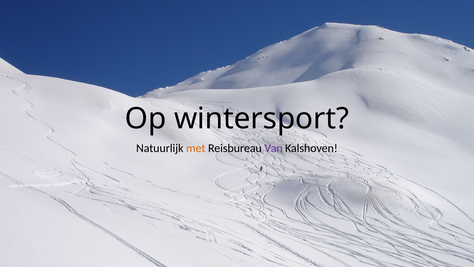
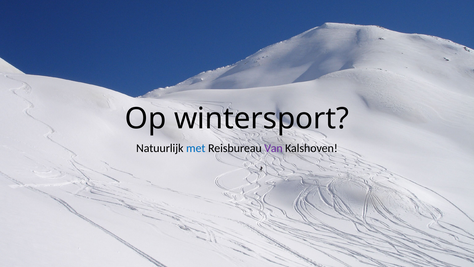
met colour: orange -> blue (196, 148)
